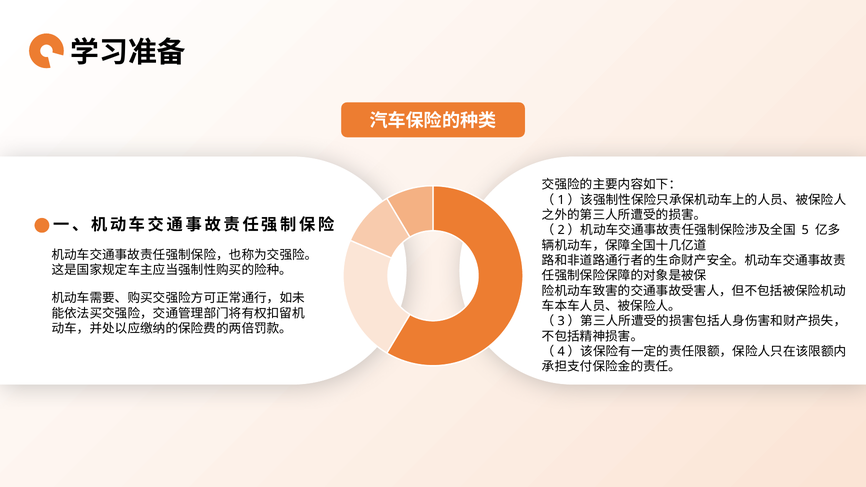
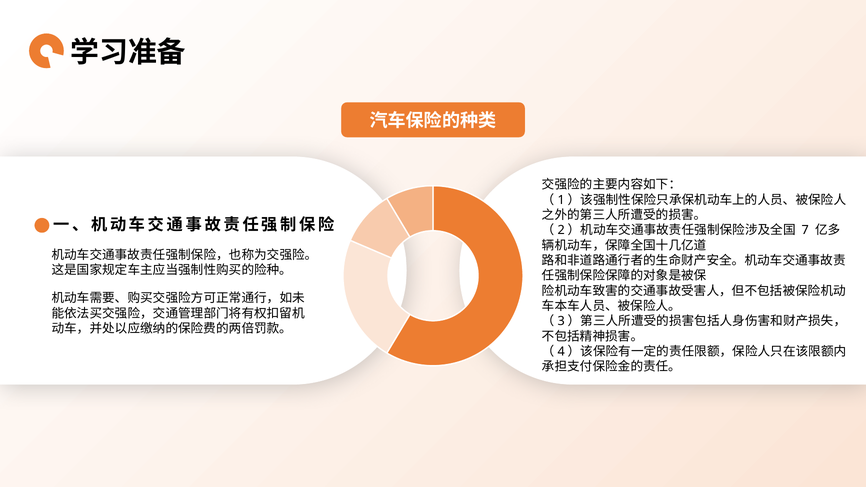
5: 5 -> 7 (805, 230)
